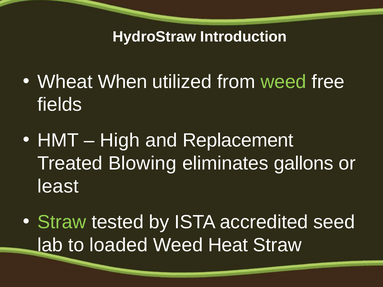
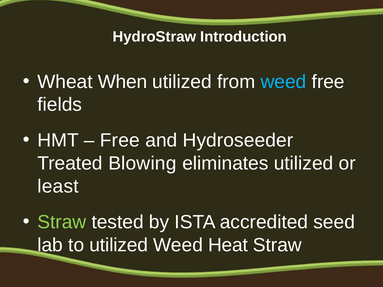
weed colour: light green -> light blue (284, 82)
High: High -> Free (120, 141)
Replacement: Replacement -> Hydroseeder (238, 141)
eliminates gallons: gallons -> utilized (304, 163)
to loaded: loaded -> utilized (119, 245)
